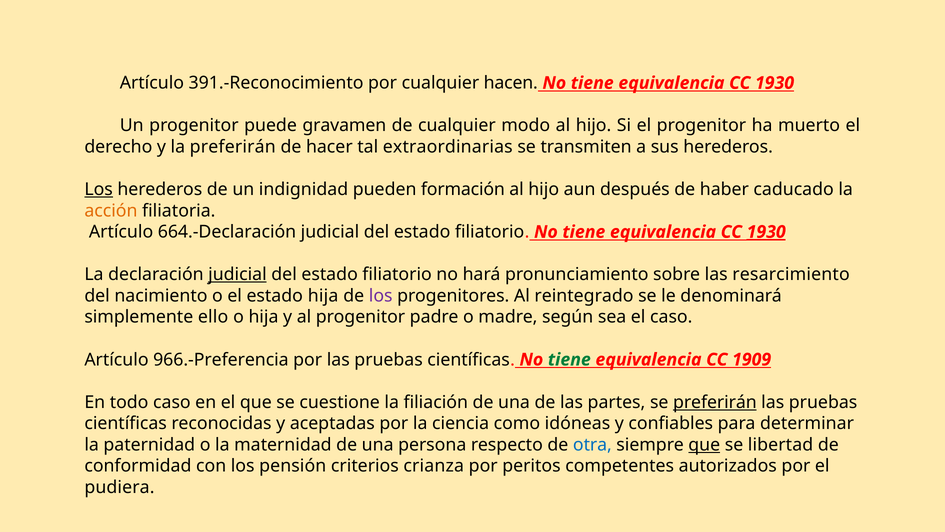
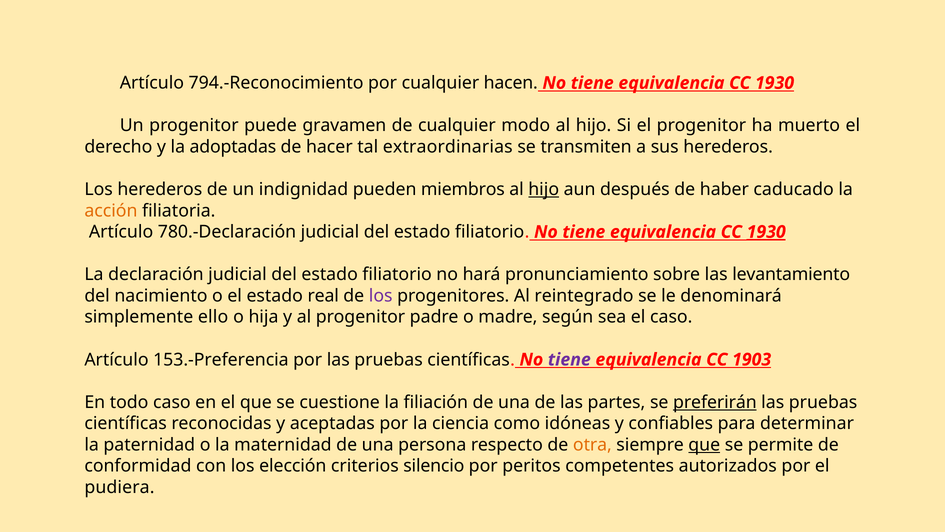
391.-Reconocimiento: 391.-Reconocimiento -> 794.-Reconocimiento (276, 83)
la preferirán: preferirán -> adoptadas (233, 147)
Los underline: present -> none (99, 189)
formación: formación -> miembros (463, 189)
hijo underline: none -> present (544, 189)
664.-Declaración: 664.-Declaración -> 780.-Declaración (227, 232)
judicial underline: present -> none (237, 274)
resarcimiento: resarcimiento -> levantamiento (791, 274)
estado hija: hija -> real (323, 296)
966.-Preferencia: 966.-Preferencia -> 153.-Preferencia (221, 359)
tiene colour: green -> purple (569, 359)
1909: 1909 -> 1903 (752, 359)
otra colour: blue -> orange (592, 444)
libertad: libertad -> permite (781, 444)
pensión: pensión -> elección (293, 466)
crianza: crianza -> silencio (434, 466)
